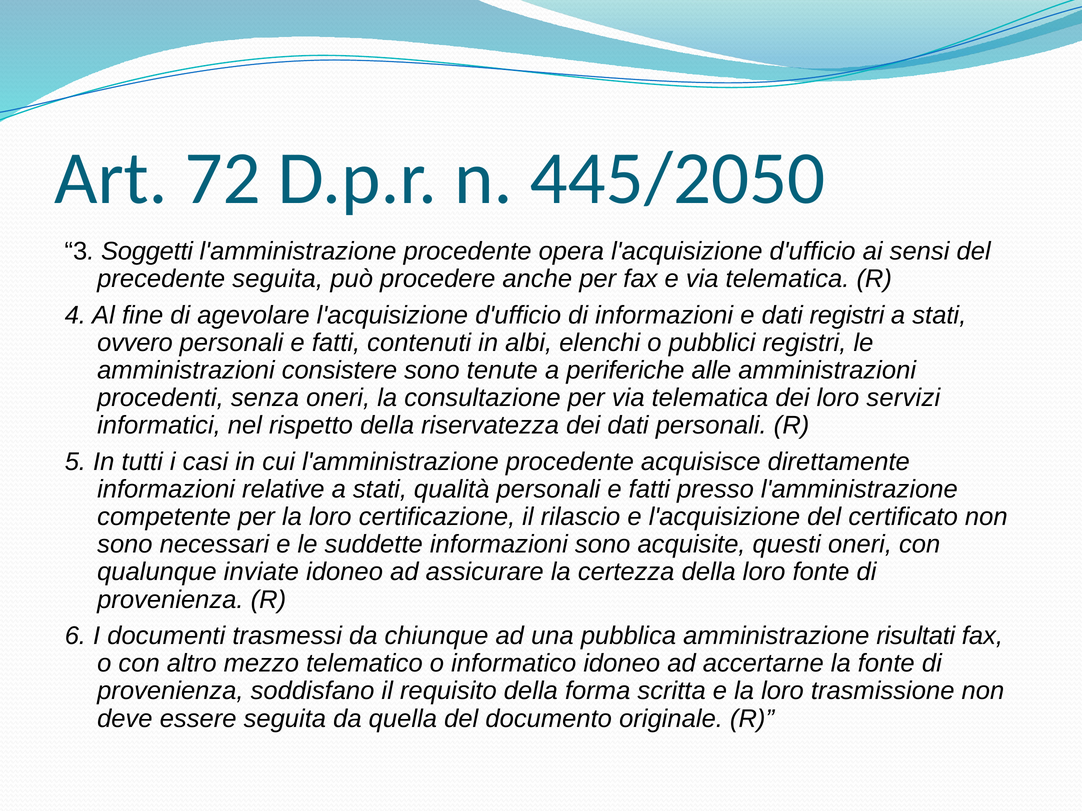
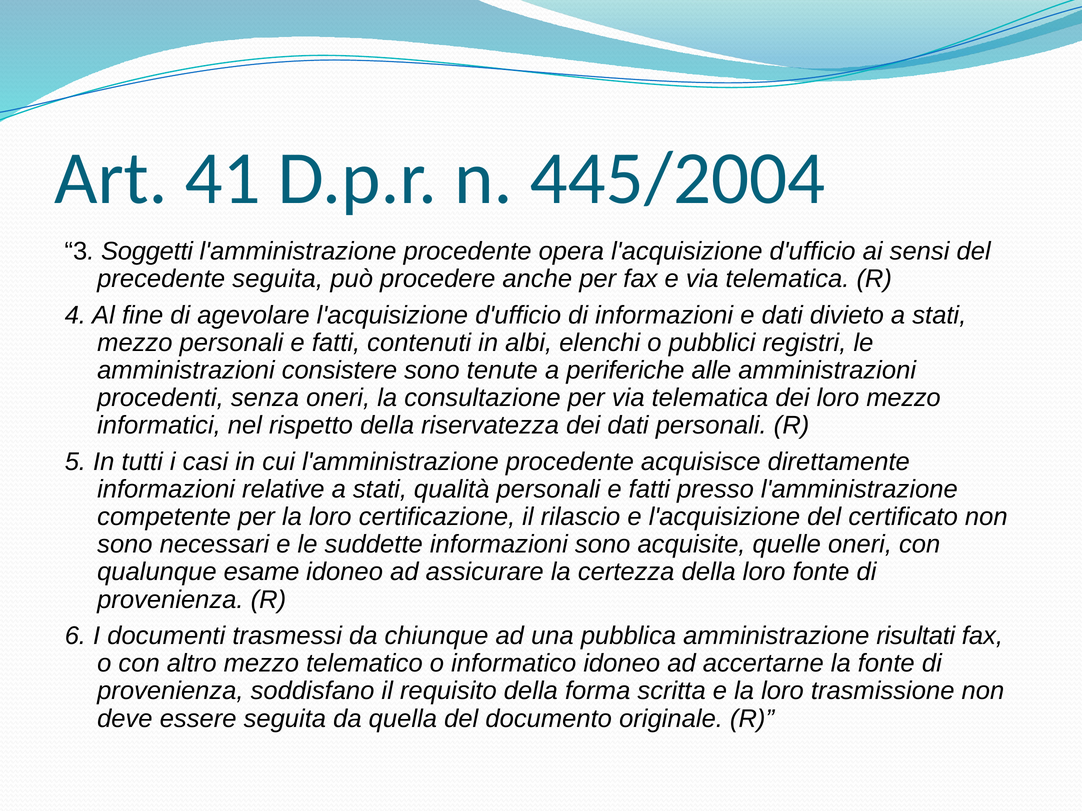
72: 72 -> 41 (223, 179)
445/2050: 445/2050 -> 445/2004 (678, 179)
dati registri: registri -> divieto (847, 315)
ovvero: ovvero -> mezzo (135, 343)
loro servizi: servizi -> mezzo (904, 398)
questi: questi -> quelle (787, 545)
inviate: inviate -> esame (262, 572)
